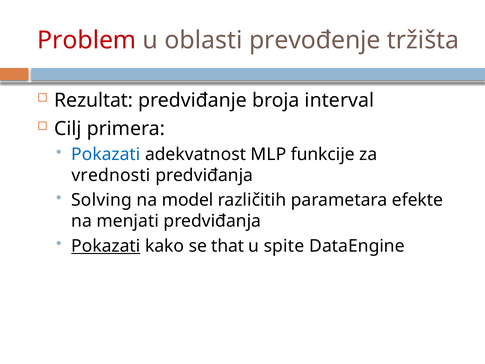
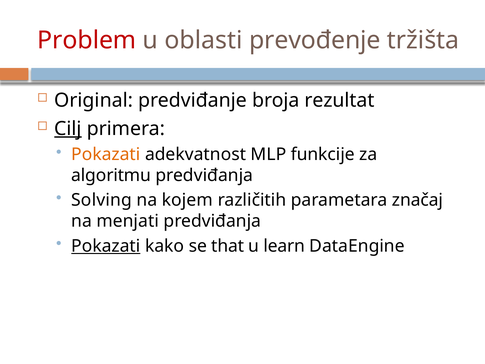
Rezultat: Rezultat -> Original (94, 100)
interval: interval -> rezultat (340, 100)
Cilj underline: none -> present (68, 129)
Pokazati colour: blue -> orange (106, 154)
vrednosti: vrednosti -> algoritmu (111, 175)
model: model -> kojem (187, 200)
efekte: efekte -> značaj (417, 200)
spite: spite -> learn (284, 246)
